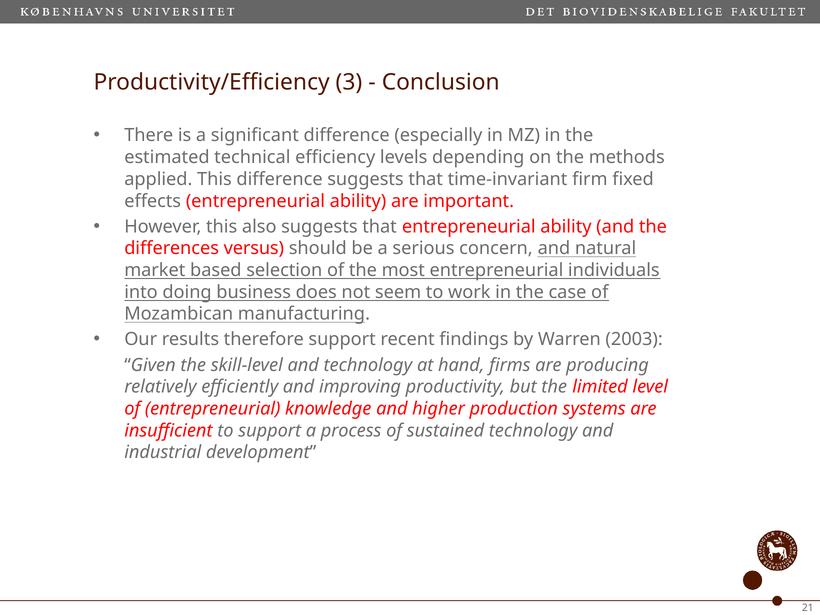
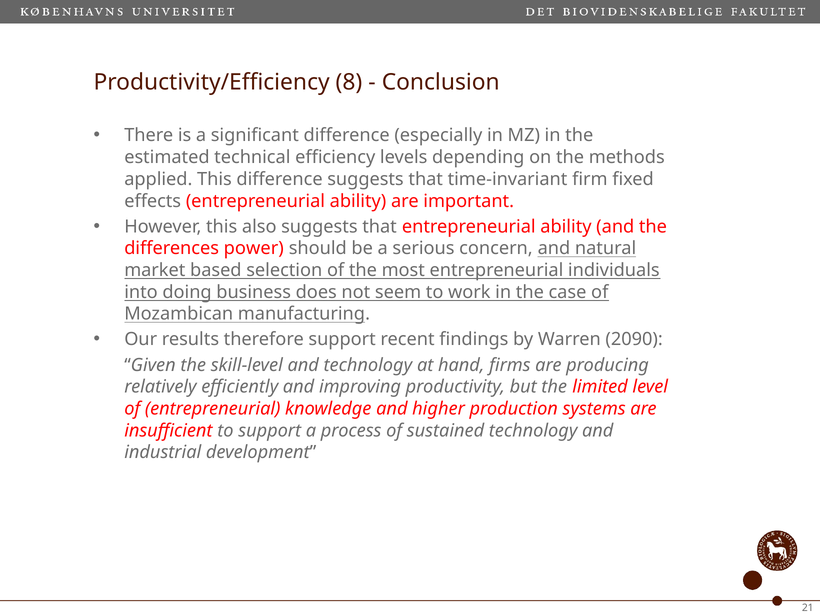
3: 3 -> 8 (349, 82)
versus: versus -> power (254, 248)
2003: 2003 -> 2090 (634, 339)
